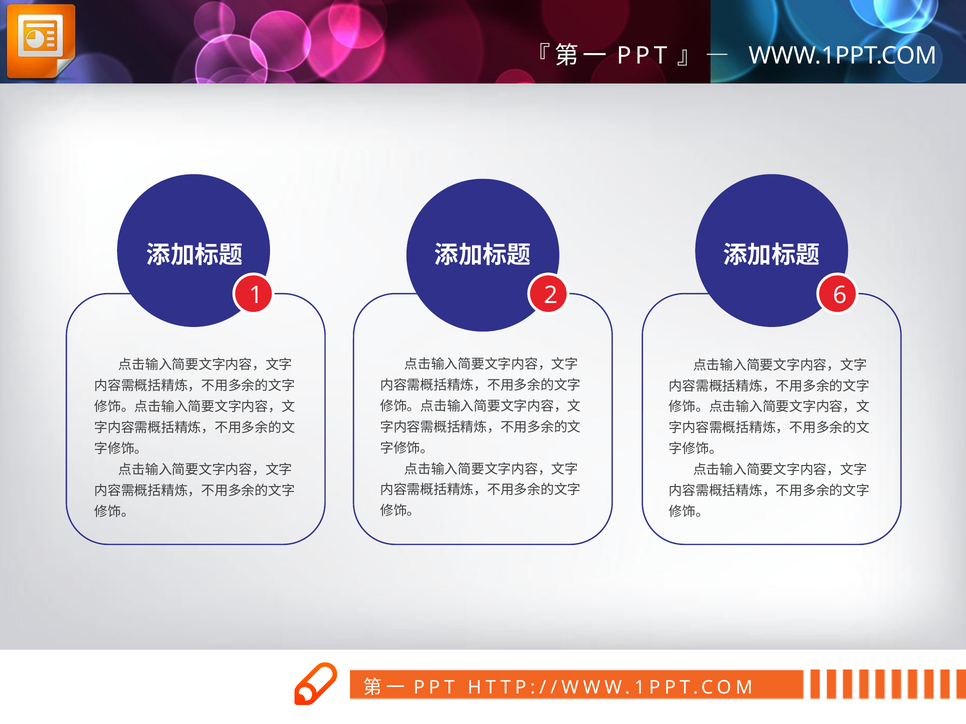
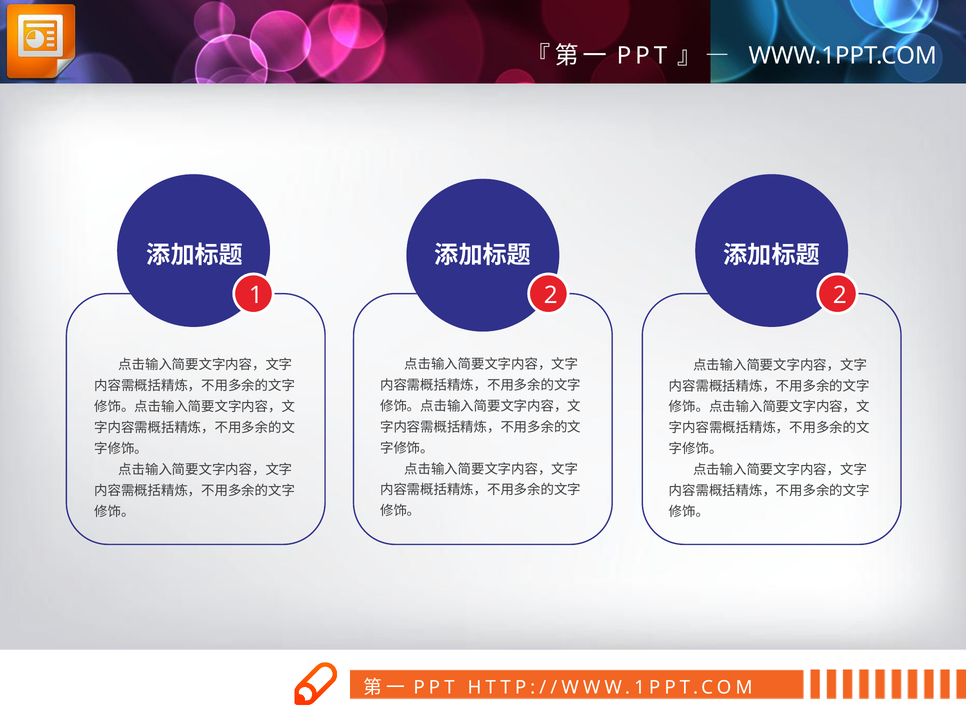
2 6: 6 -> 2 (840, 296)
